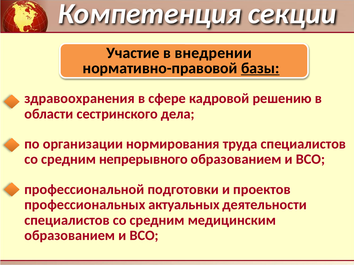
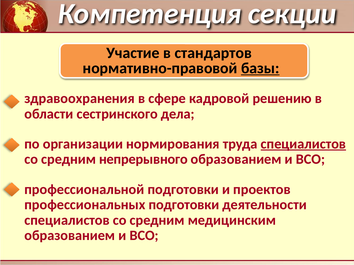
внедрении: внедрении -> стандартов (213, 53)
специалистов underline: none -> present (303, 144)
профессиональных актуальных: актуальных -> подготовки (184, 205)
